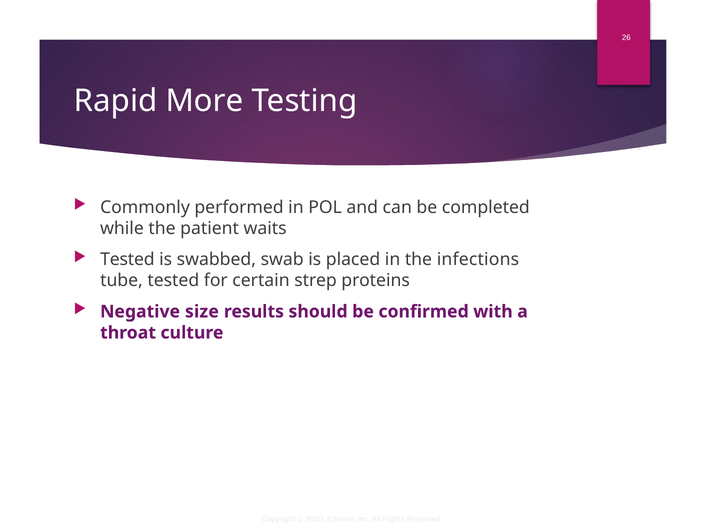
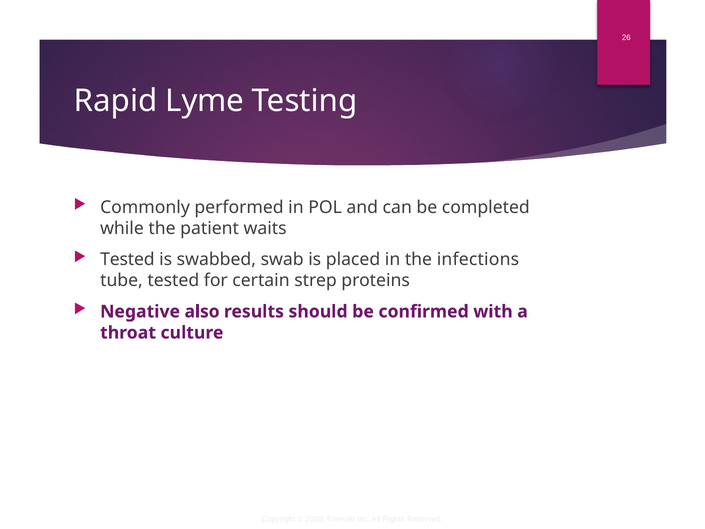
More: More -> Lyme (205, 101)
size: size -> also (202, 311)
